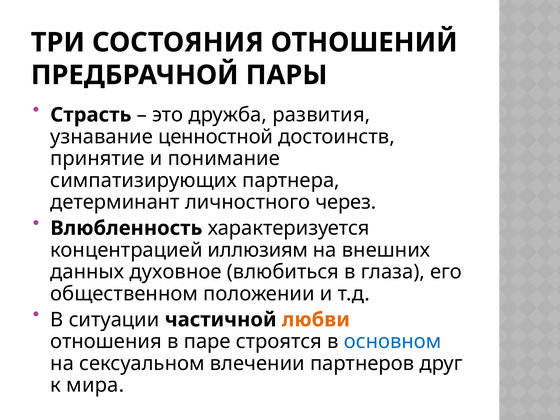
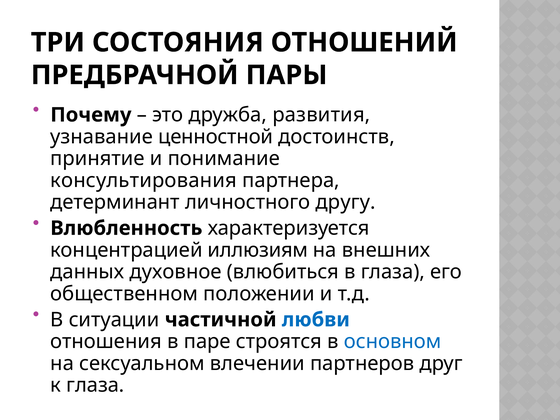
Страсть: Страсть -> Почему (91, 115)
симпатизирующих: симпатизирующих -> консультирования (144, 180)
через: через -> другу (346, 202)
любви colour: orange -> blue (316, 320)
к мира: мира -> глаза (95, 385)
